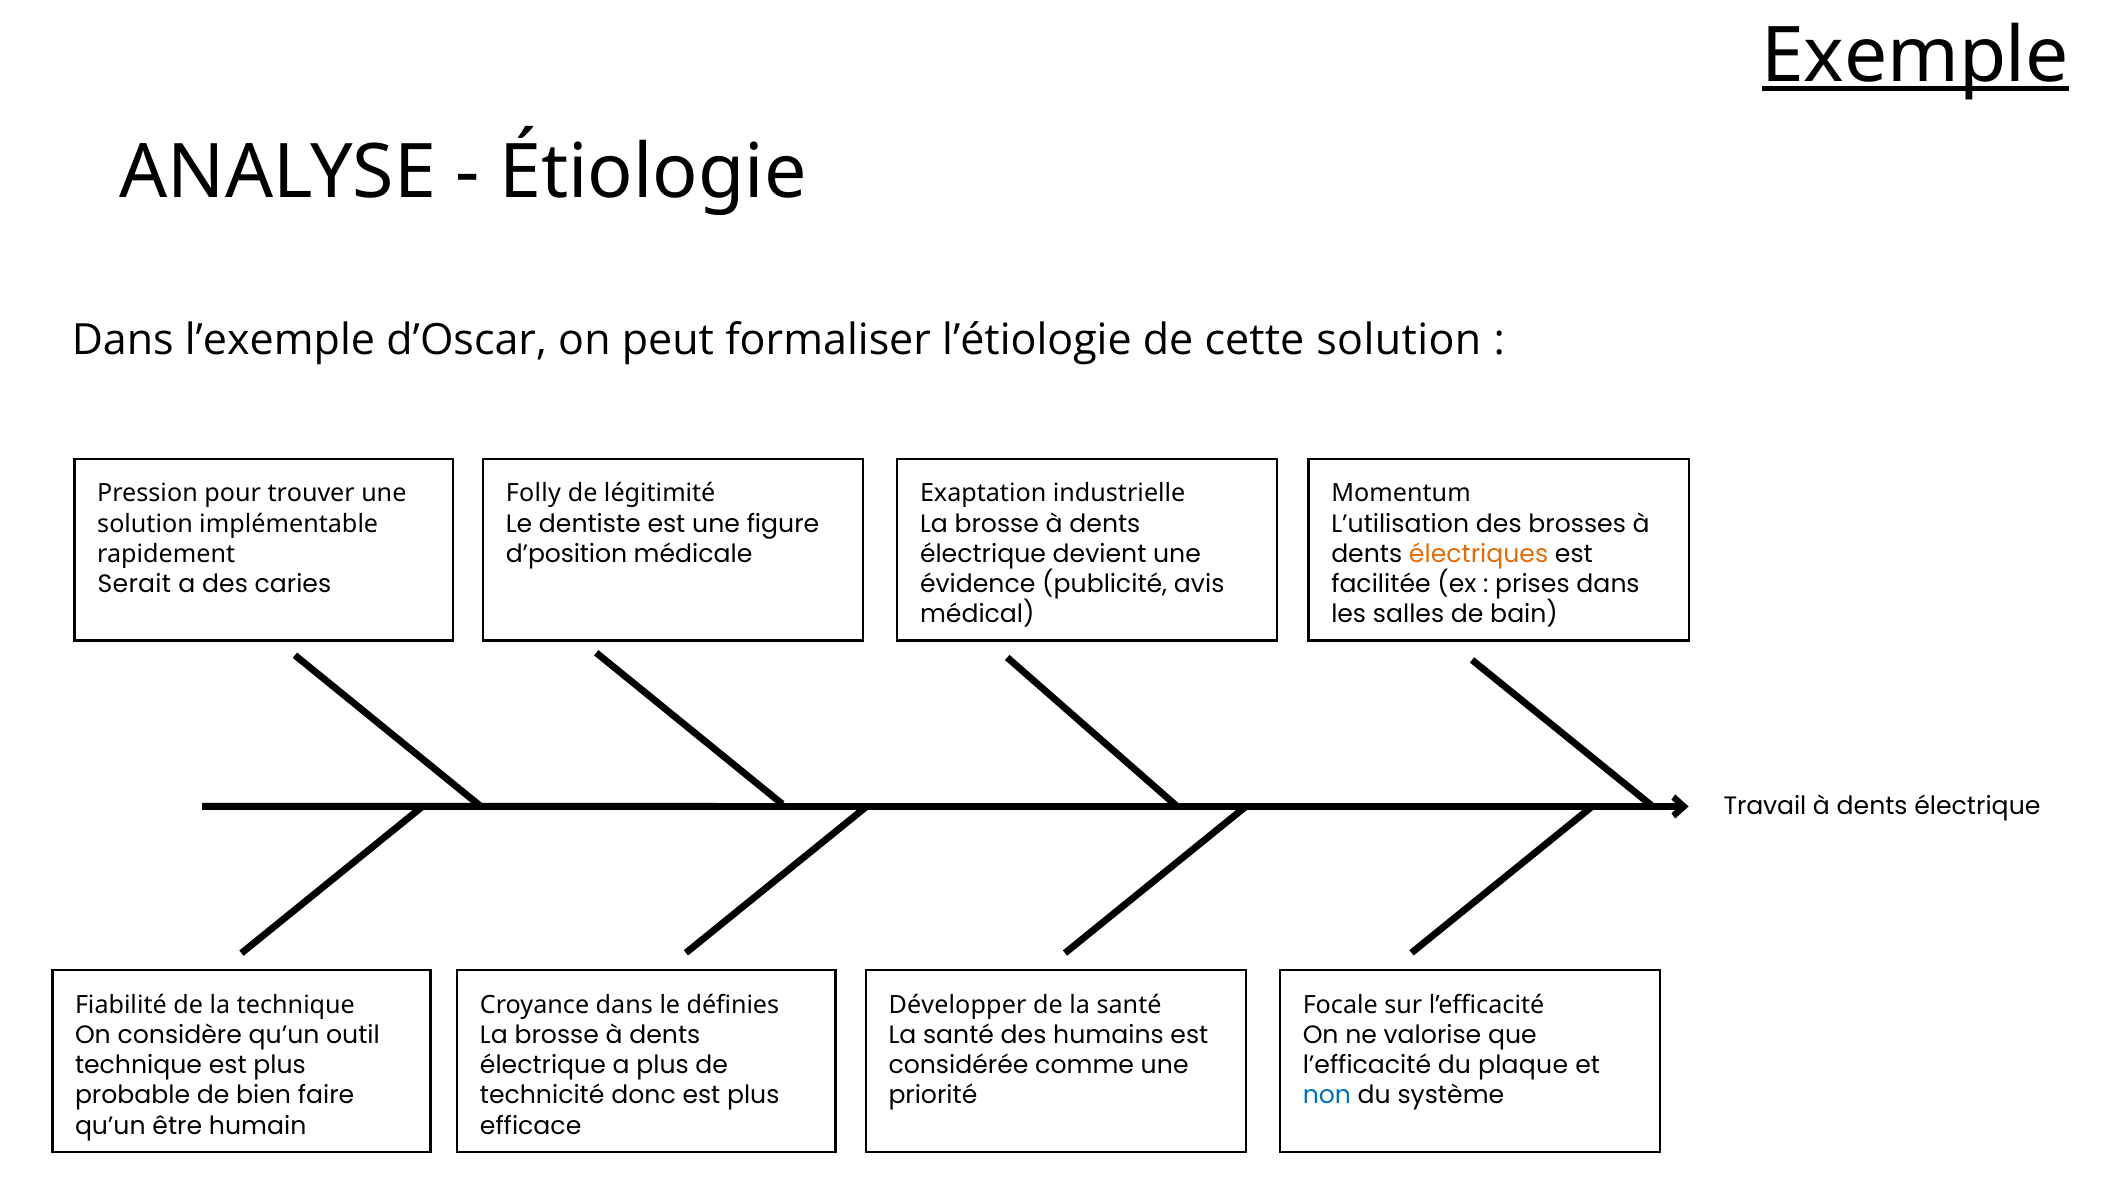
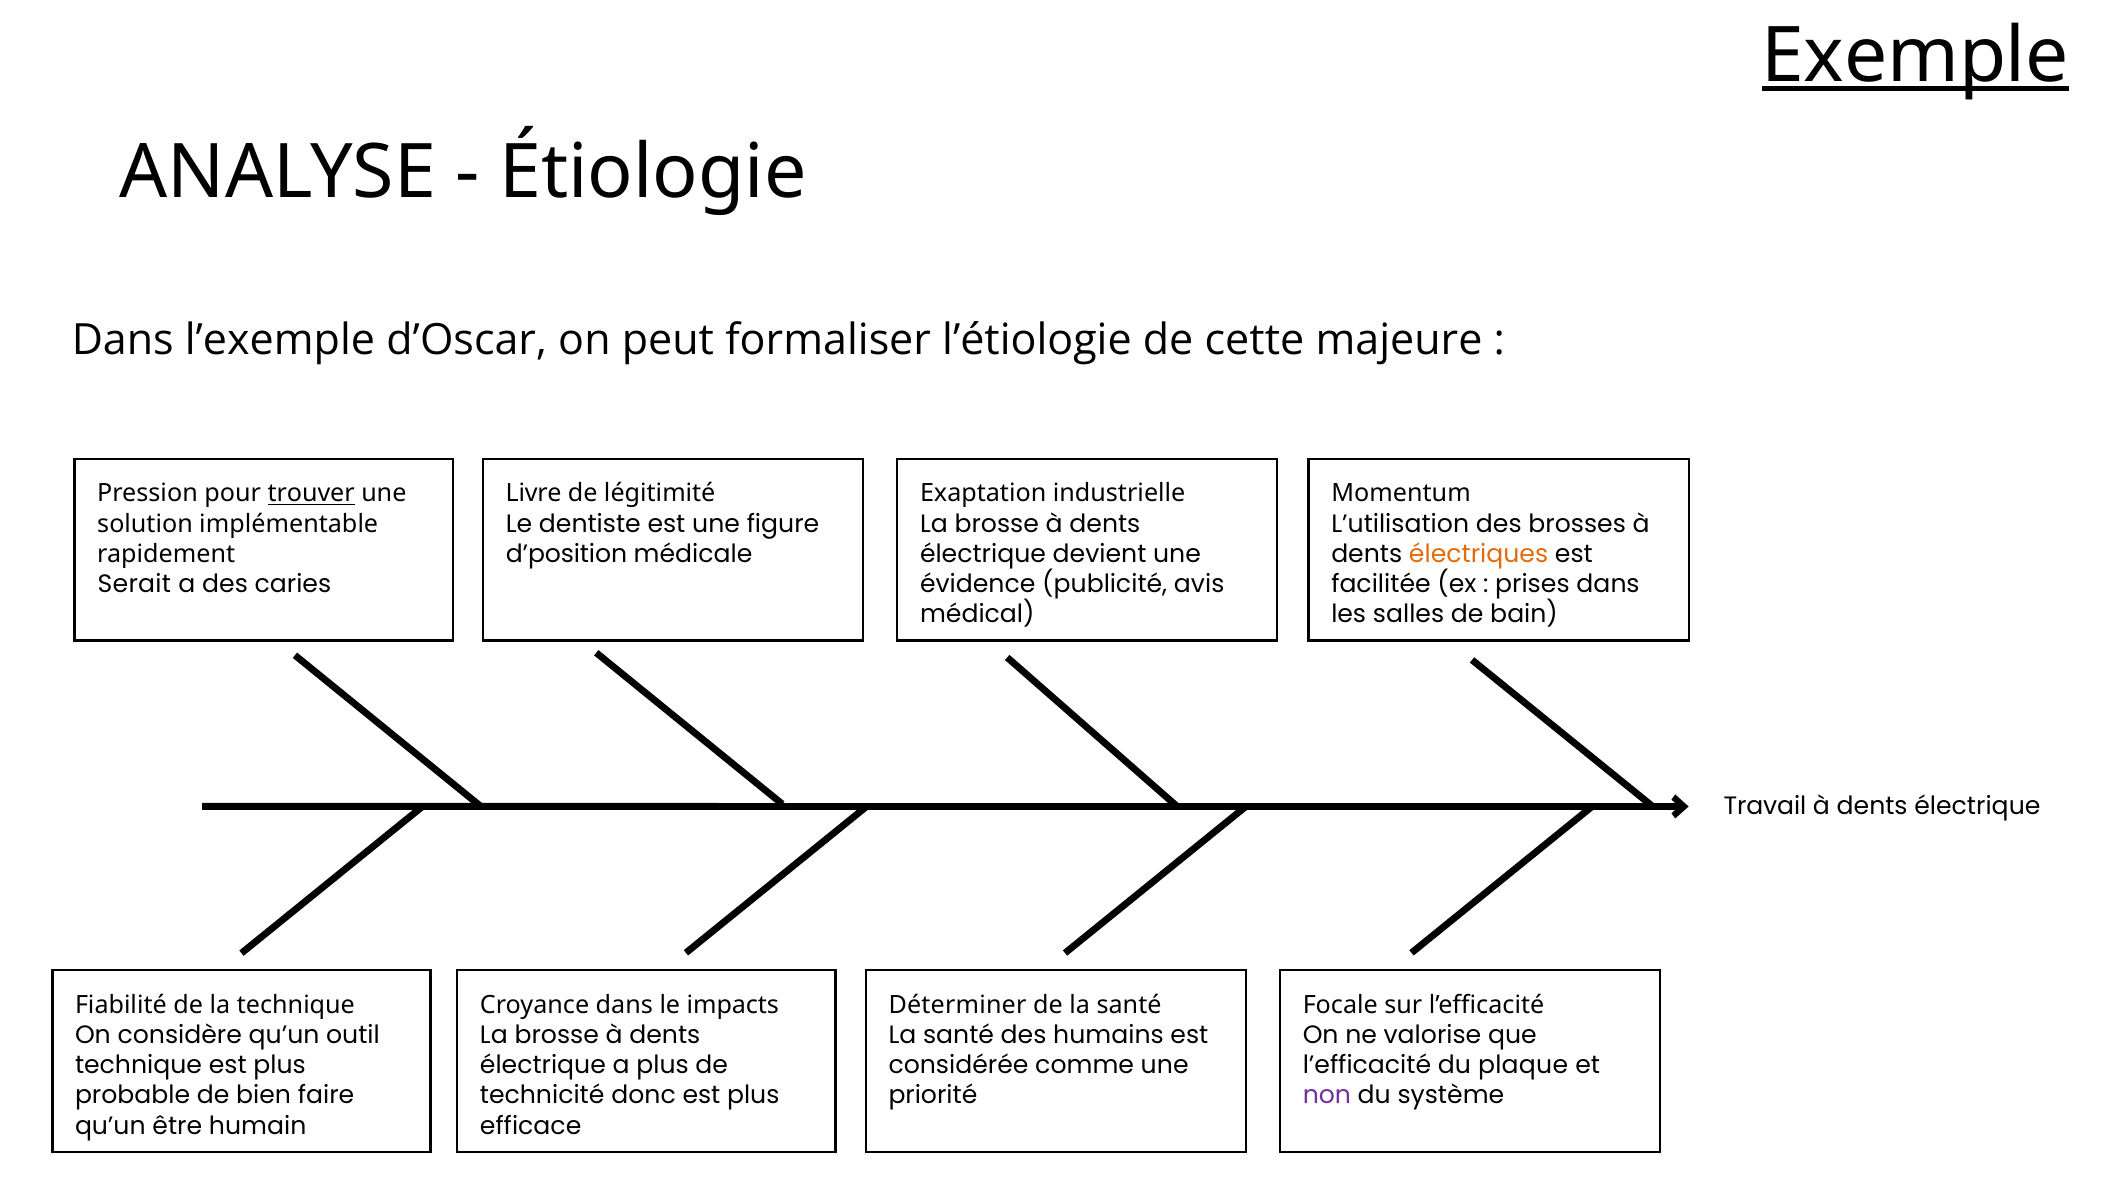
cette solution: solution -> majeure (1399, 341)
trouver underline: none -> present (311, 494)
Folly: Folly -> Livre (534, 494)
définies: définies -> impacts (733, 1005)
Développer: Développer -> Déterminer (958, 1005)
non colour: blue -> purple (1327, 1096)
